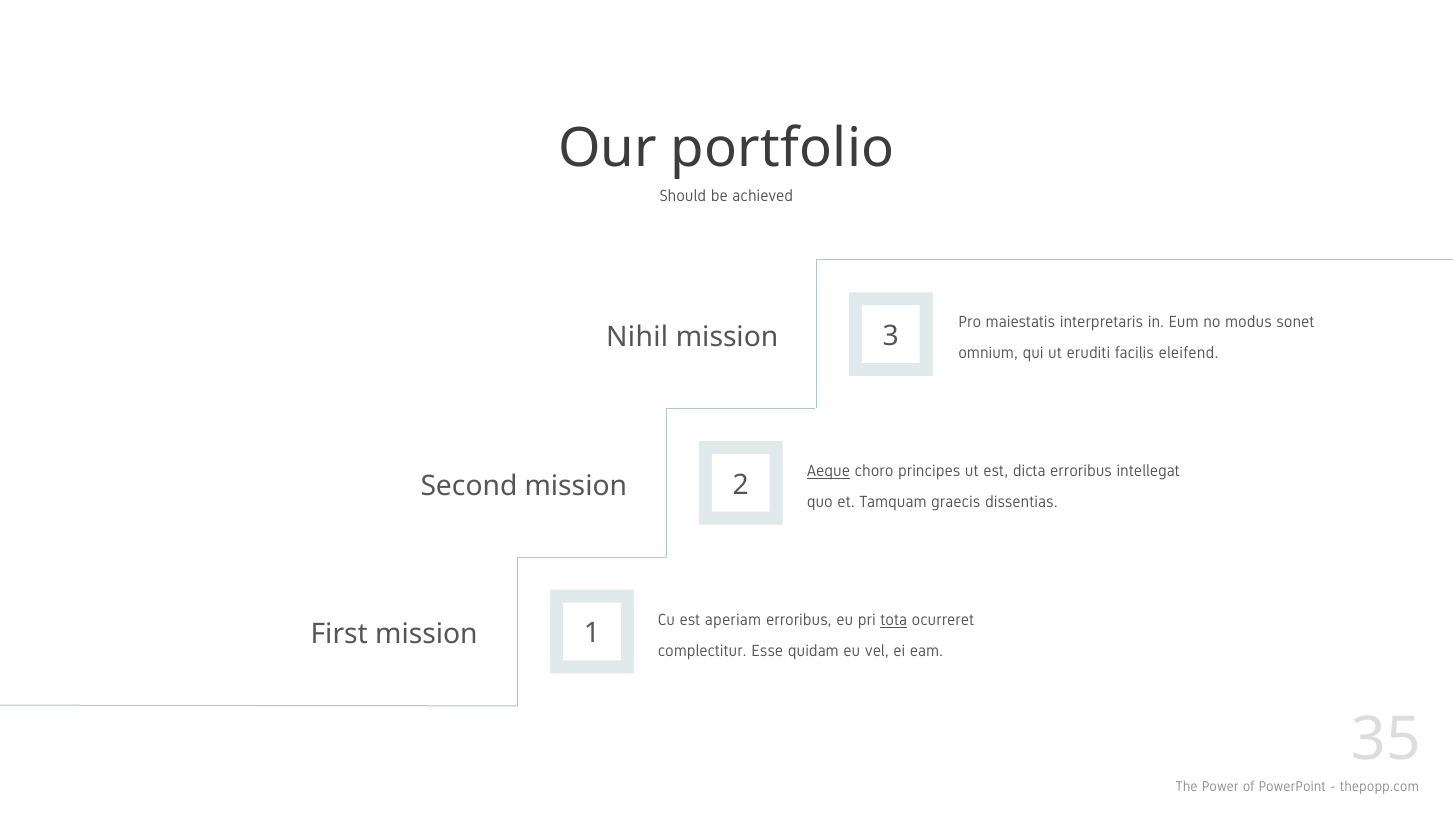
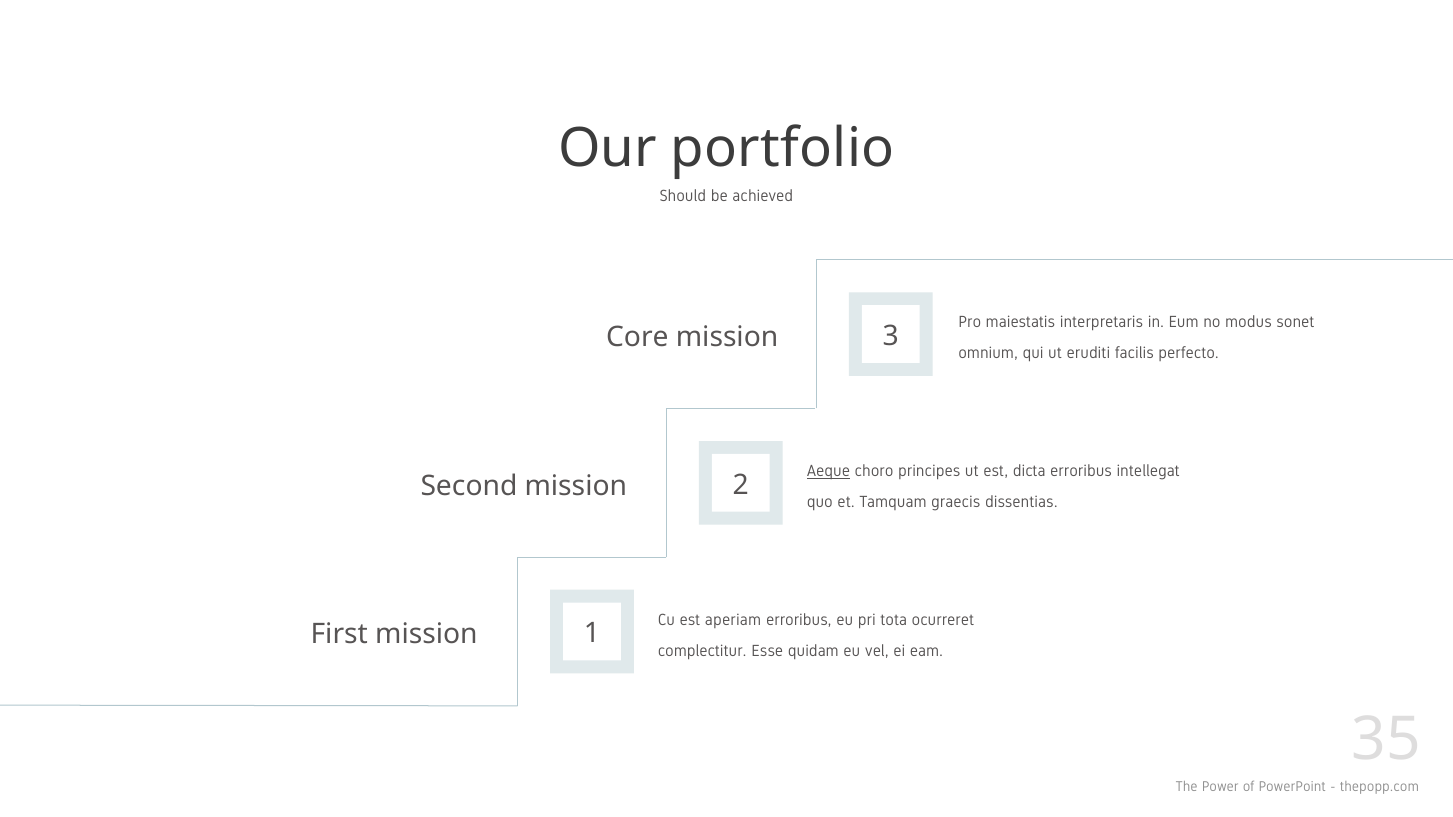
Nihil: Nihil -> Core (637, 337)
eleifend: eleifend -> perfecto (1189, 354)
tota underline: present -> none (894, 621)
